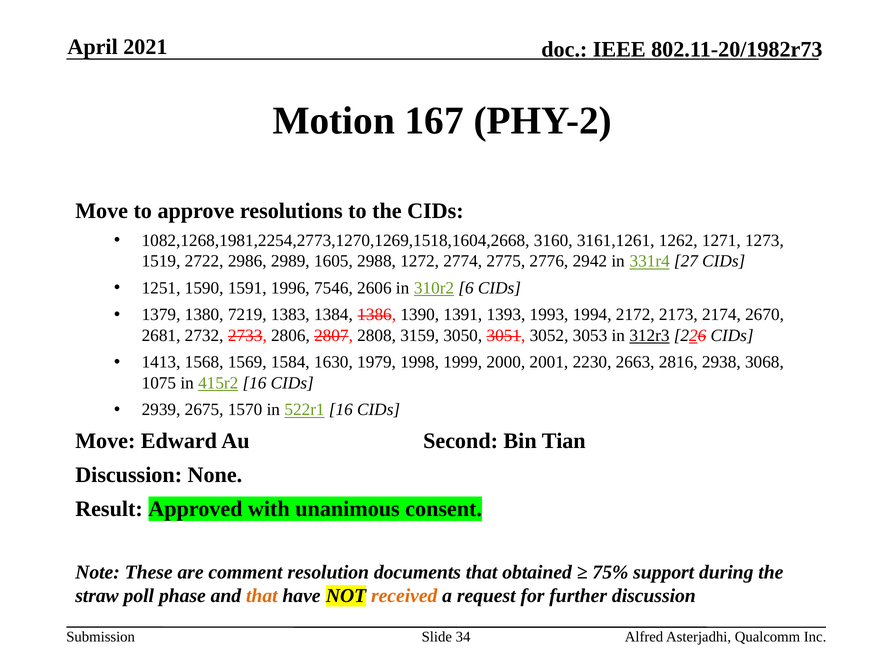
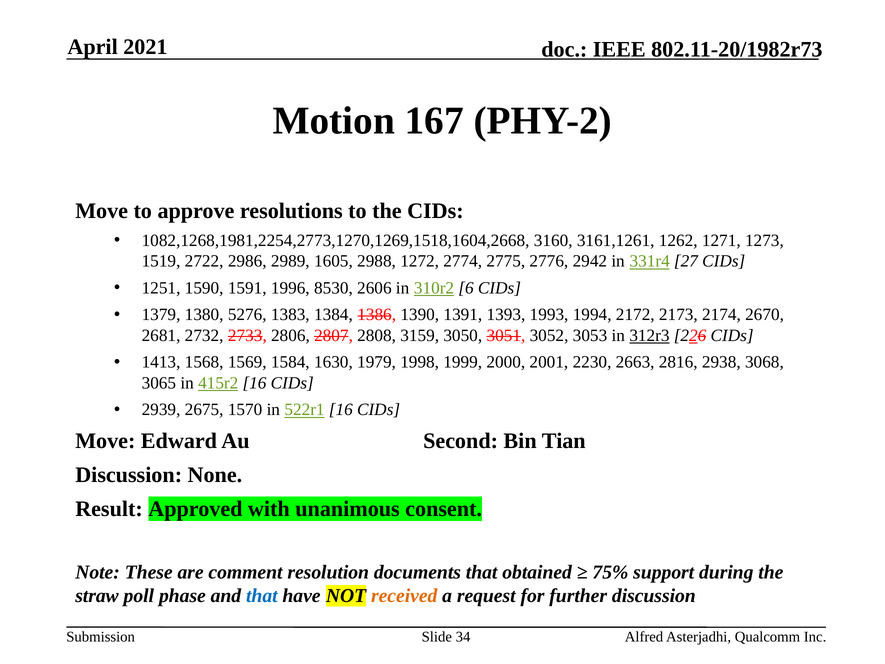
7546: 7546 -> 8530 (333, 288)
7219: 7219 -> 5276 (247, 315)
1075: 1075 -> 3065 (159, 383)
that colour: orange -> blue (262, 596)
